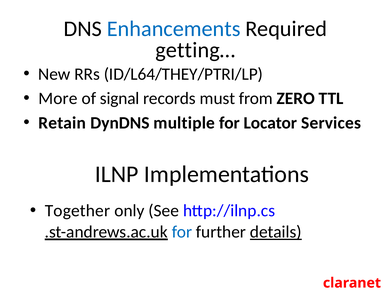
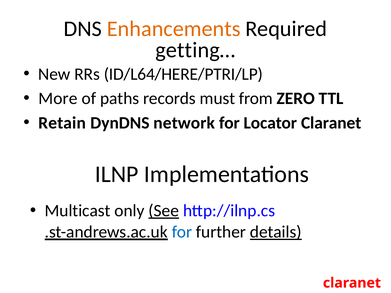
Enhancements colour: blue -> orange (174, 29)
ID/L64/THEY/PTRI/LP: ID/L64/THEY/PTRI/LP -> ID/L64/HERE/PTRI/LP (183, 74)
signal: signal -> paths (120, 99)
multiple: multiple -> network (184, 123)
Locator Services: Services -> Claranet (331, 123)
Together: Together -> Multicast (78, 211)
See underline: none -> present (164, 211)
